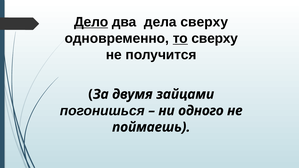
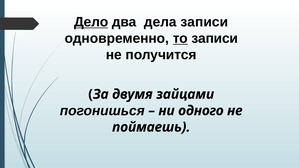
дела сверху: сверху -> записи (204, 22)
то сверху: сверху -> записи (215, 38)
